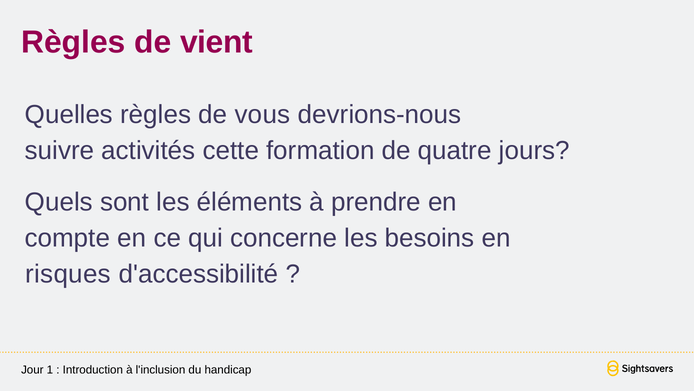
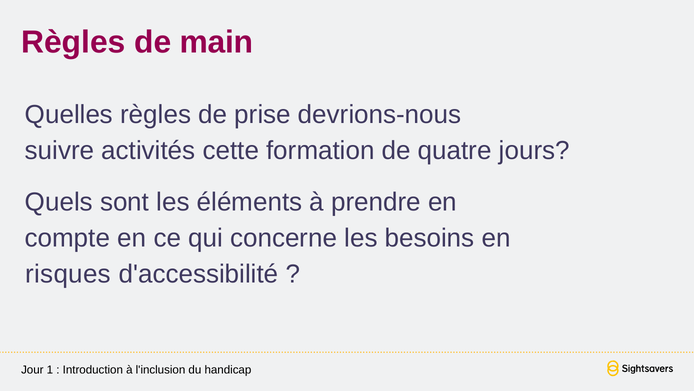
vient: vient -> main (216, 42)
vous: vous -> prise (263, 114)
